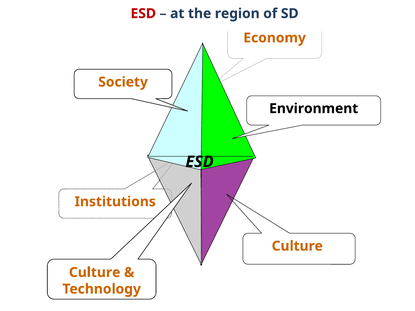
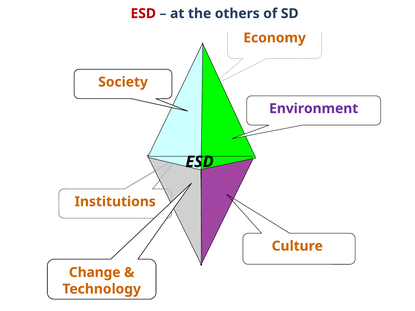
region: region -> others (237, 14)
Environment colour: black -> purple (314, 109)
Culture: Culture -> Change (95, 273)
